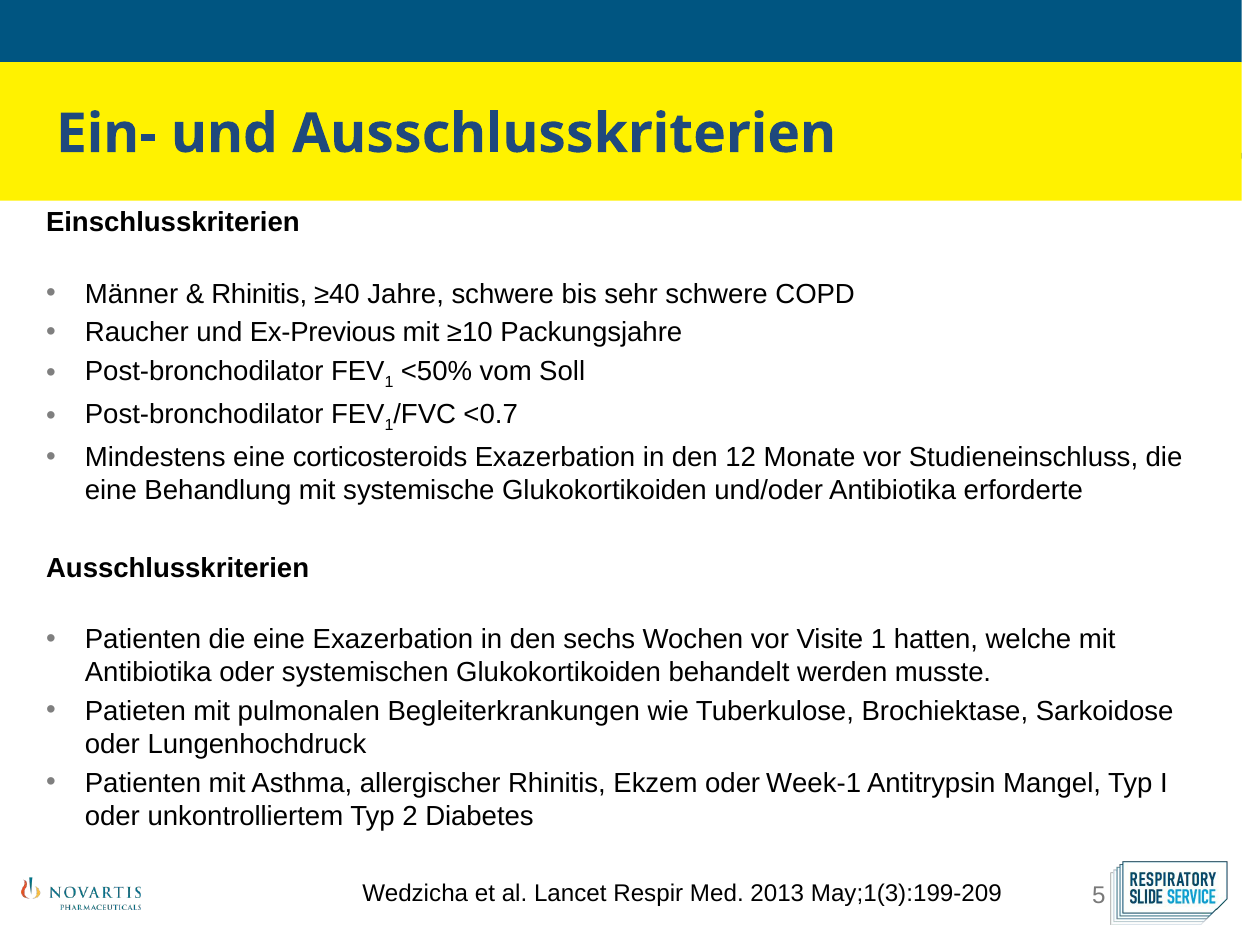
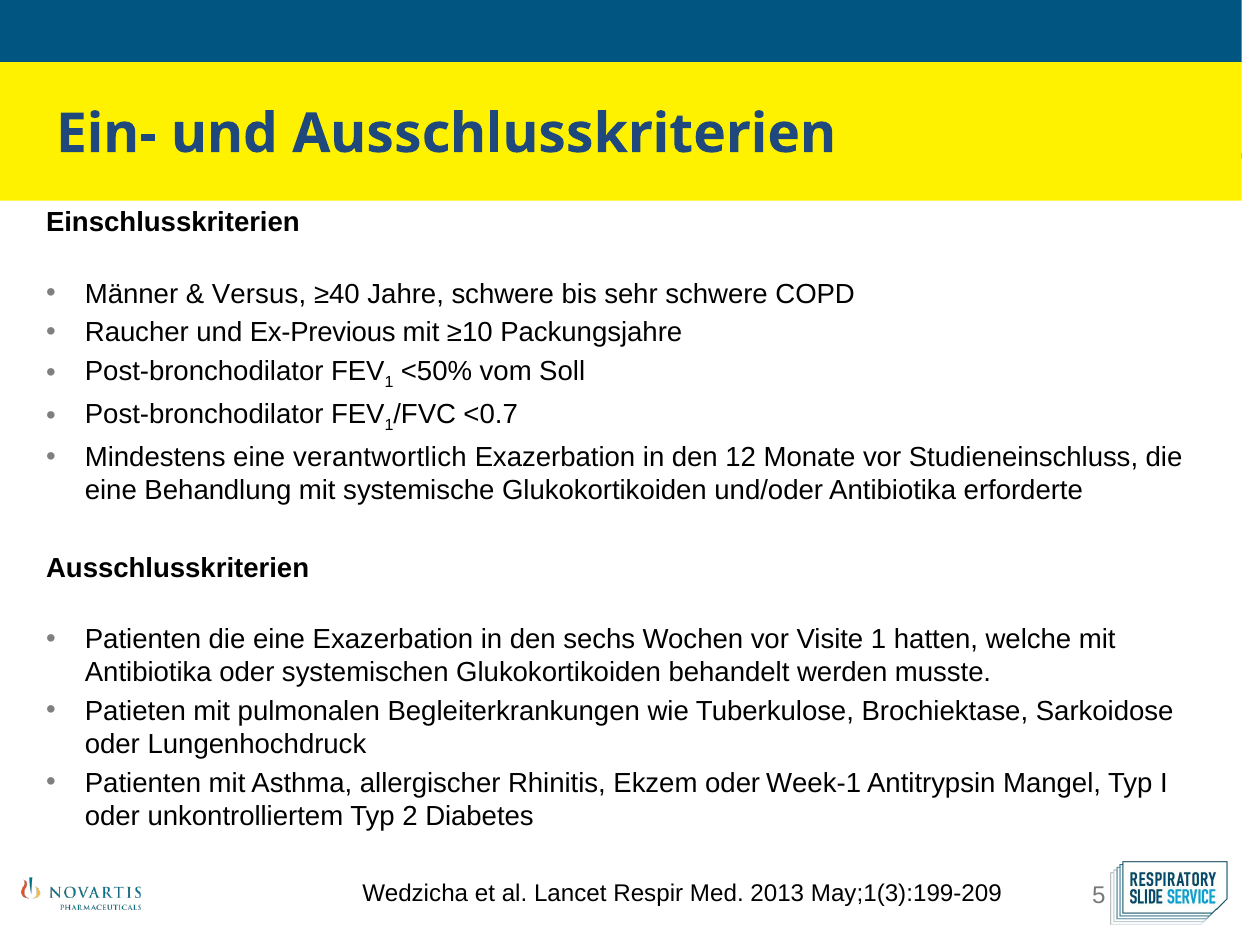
Rhinitis: Rhinitis -> Versus (259, 294)
corticosteroids: corticosteroids -> verantwortlich (380, 458)
